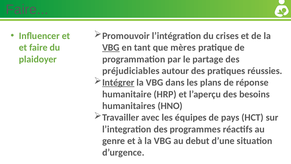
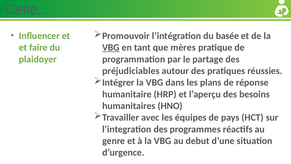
Faire: Faire -> Cette (27, 10)
crises: crises -> basée (227, 36)
Intégrer underline: present -> none (118, 82)
